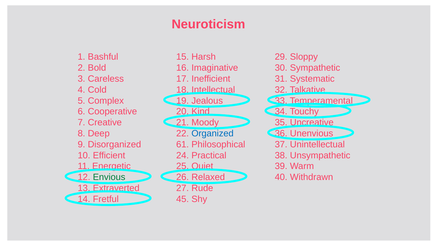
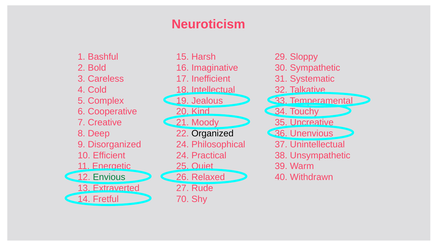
Organized colour: blue -> black (213, 134)
Disorganized 61: 61 -> 24 (183, 145)
45: 45 -> 70 (183, 199)
